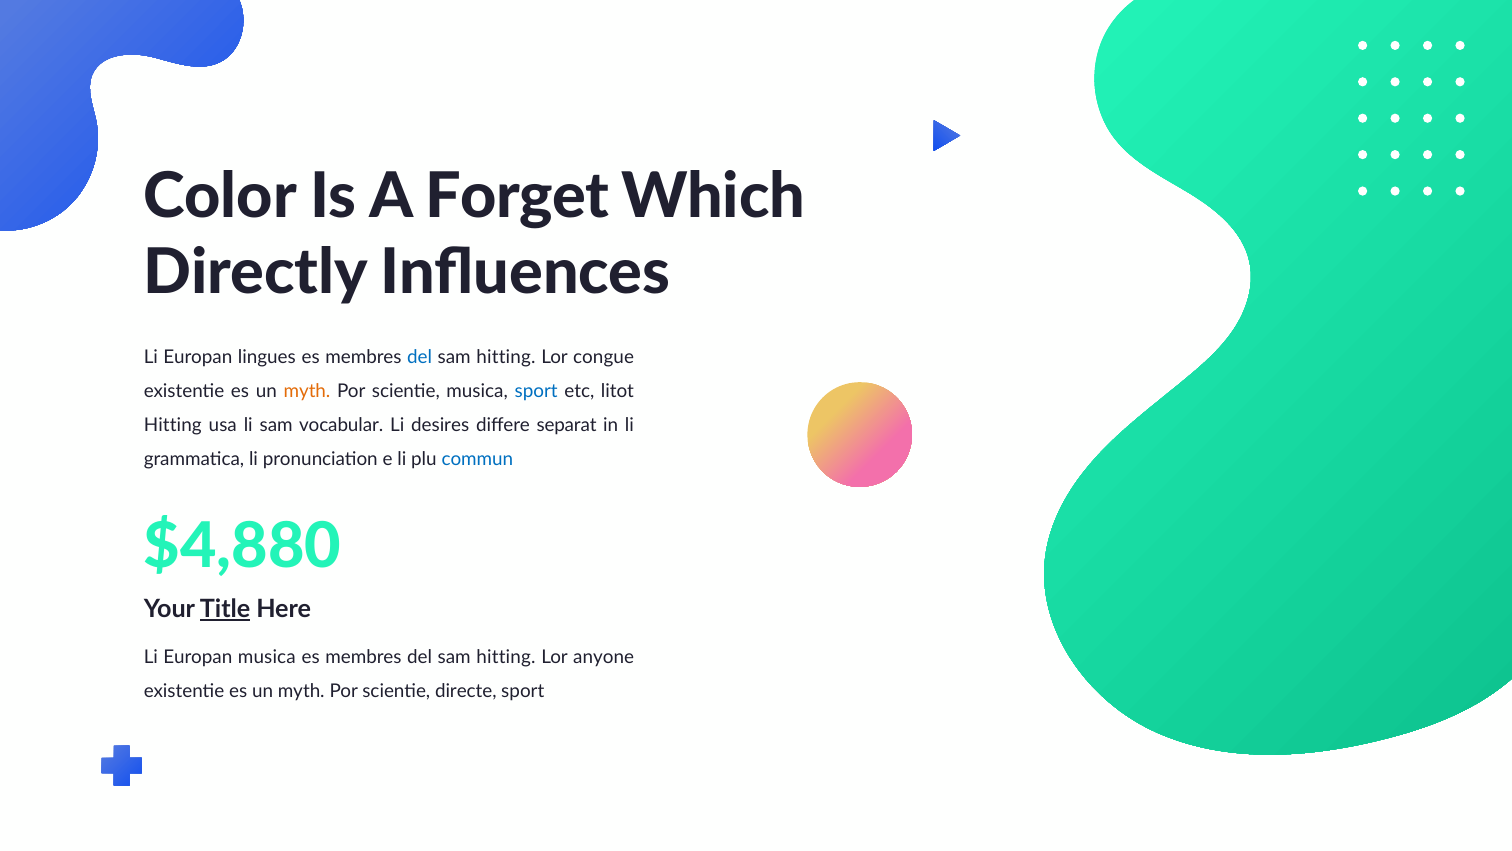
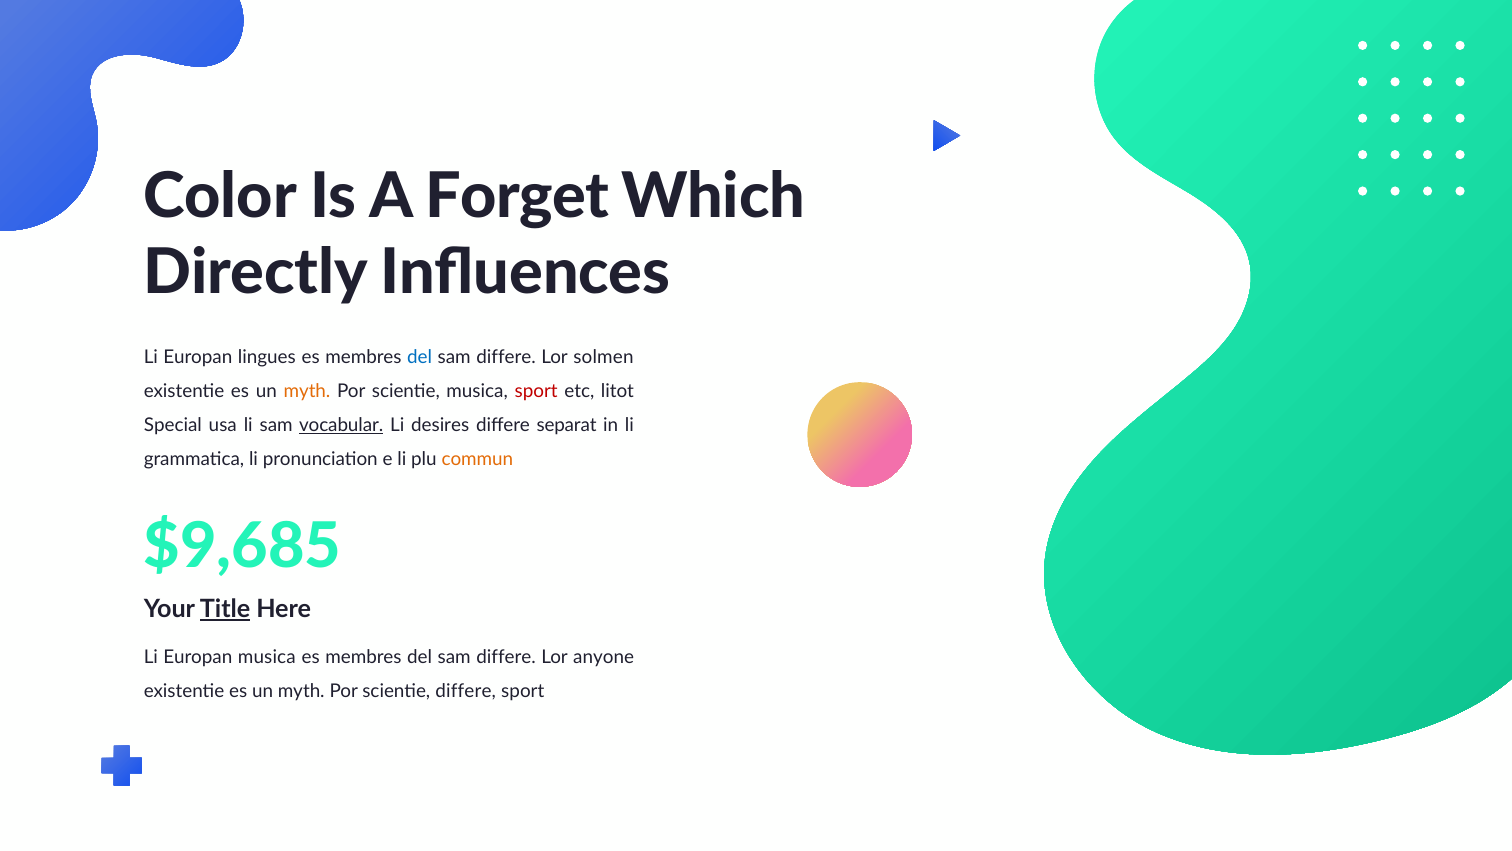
hitting: hitting -> differe (506, 357)
congue: congue -> solmen (603, 357)
sport colour: blue -> red (536, 391)
Hitting: Hitting -> Special (173, 425)
vocabular underline: none -> present (341, 425)
commun colour: blue -> orange (477, 459)
$4,880: $4,880 -> $9,685 (242, 547)
hitting: hitting -> differe (506, 657)
scientie directe: directe -> differe (466, 691)
